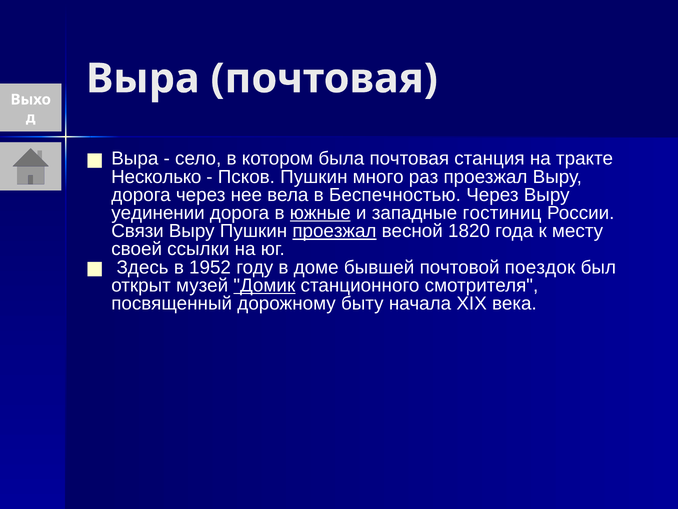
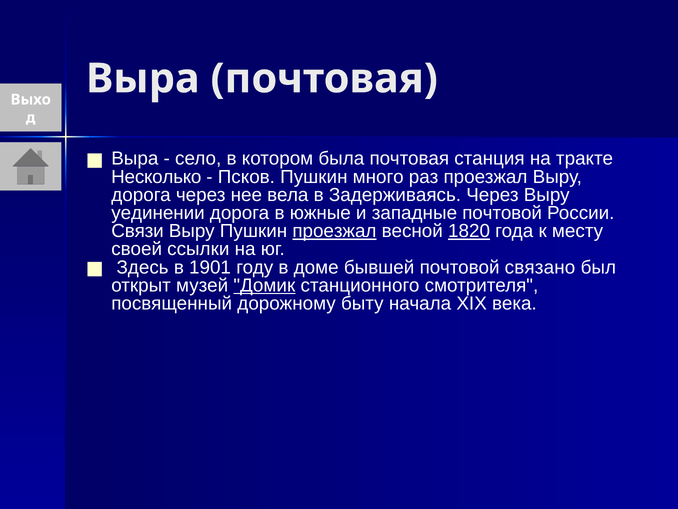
Беспечностью: Беспечностью -> Задерживаясь (395, 195)
южные underline: present -> none (320, 213)
западные гостиниц: гостиниц -> почтовой (502, 213)
1820 underline: none -> present (469, 231)
1952: 1952 -> 1901 (210, 267)
поездок: поездок -> связано (540, 267)
